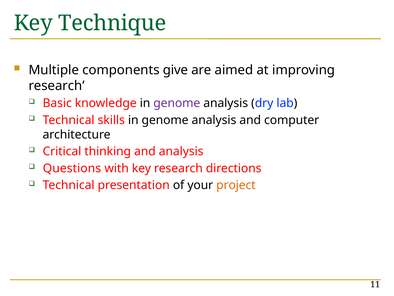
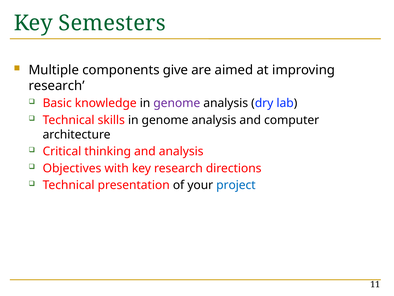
Technique: Technique -> Semesters (112, 23)
Questions: Questions -> Objectives (72, 168)
project colour: orange -> blue (236, 185)
